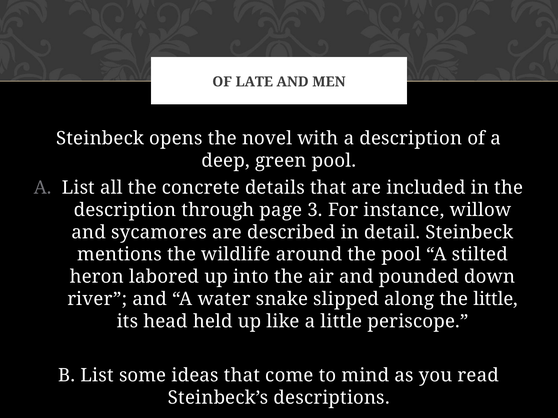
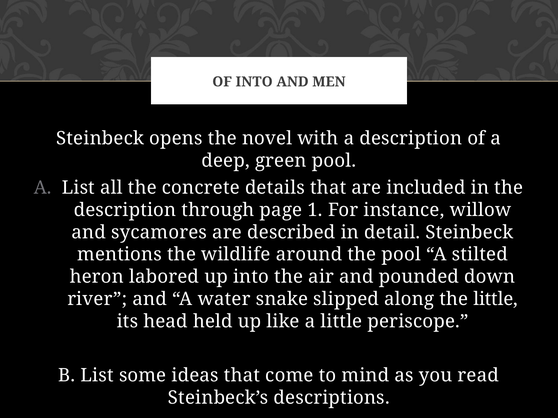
OF LATE: LATE -> INTO (254, 82)
3: 3 -> 1 (315, 210)
